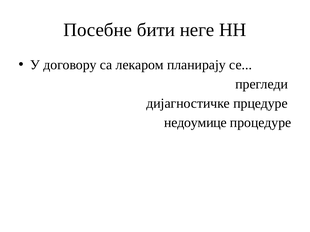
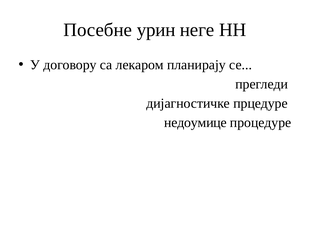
бити: бити -> урин (156, 30)
